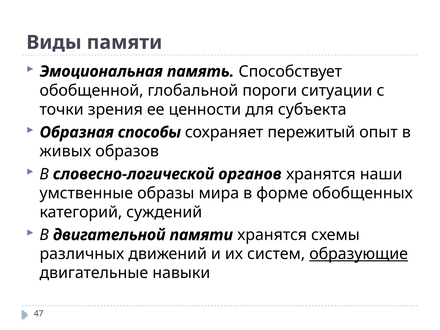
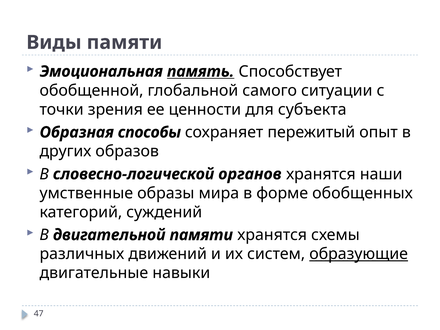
память underline: none -> present (201, 71)
пороги: пороги -> самого (270, 91)
живых: живых -> других (65, 151)
